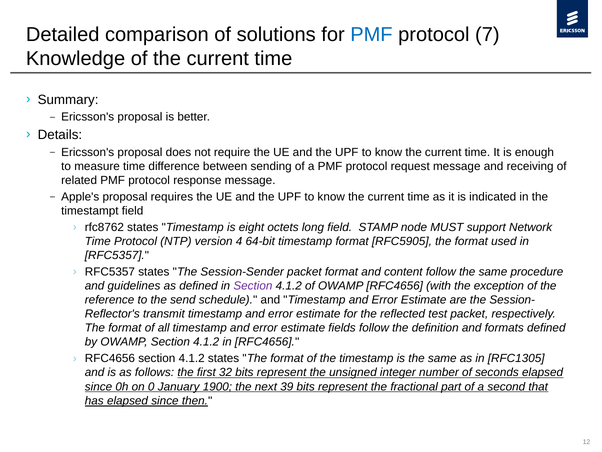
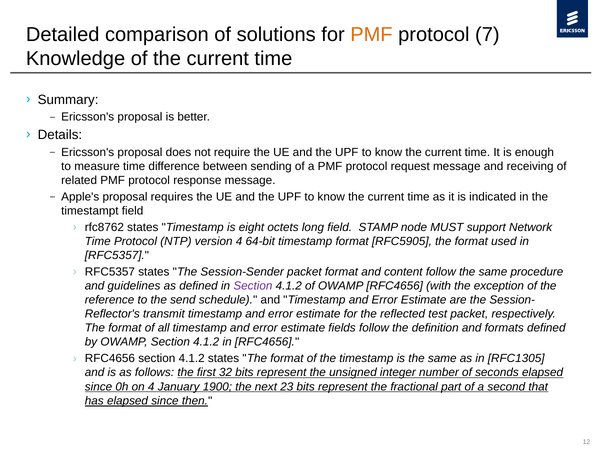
PMF colour: blue -> orange (371, 35)
on 0: 0 -> 4 (151, 386)
39: 39 -> 23 (287, 386)
